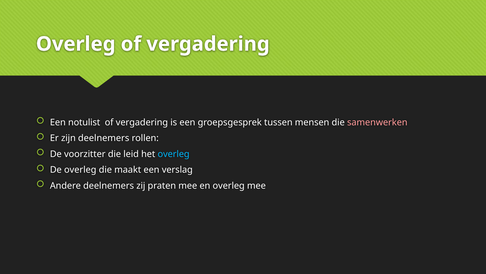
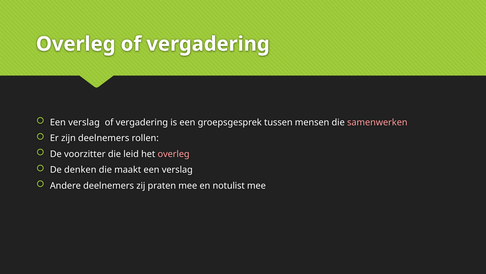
notulist: notulist -> verslag (84, 122)
overleg colour: light blue -> pink (174, 154)
De overleg: overleg -> denken (80, 170)
en overleg: overleg -> notulist (229, 185)
